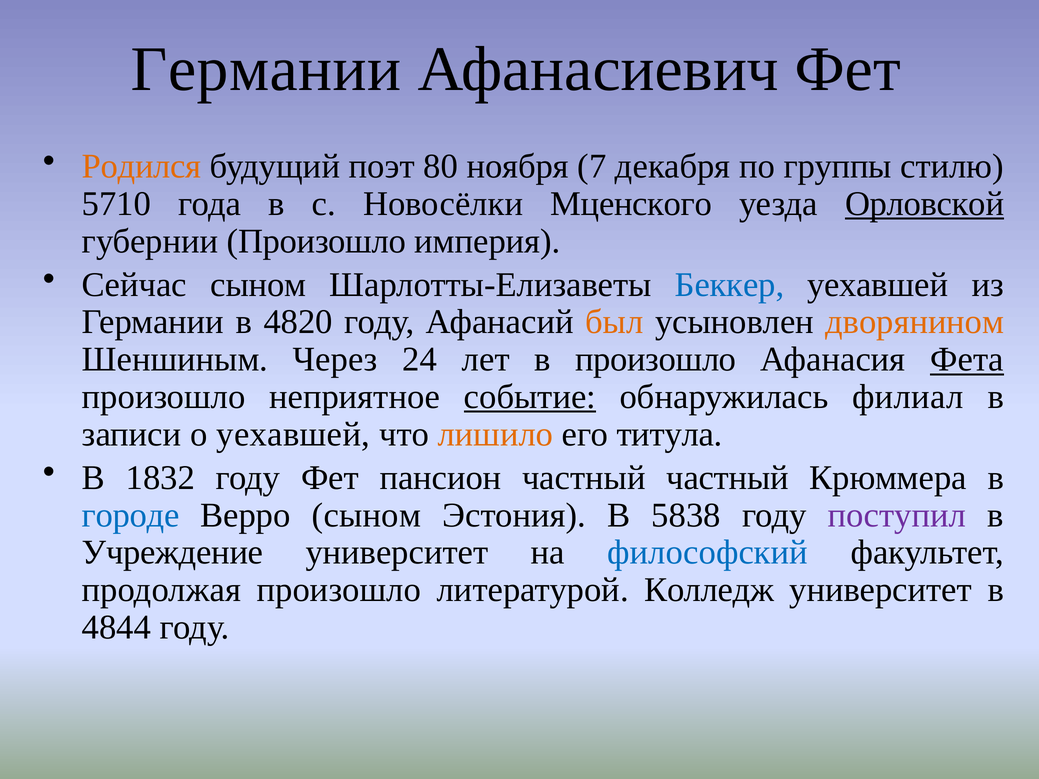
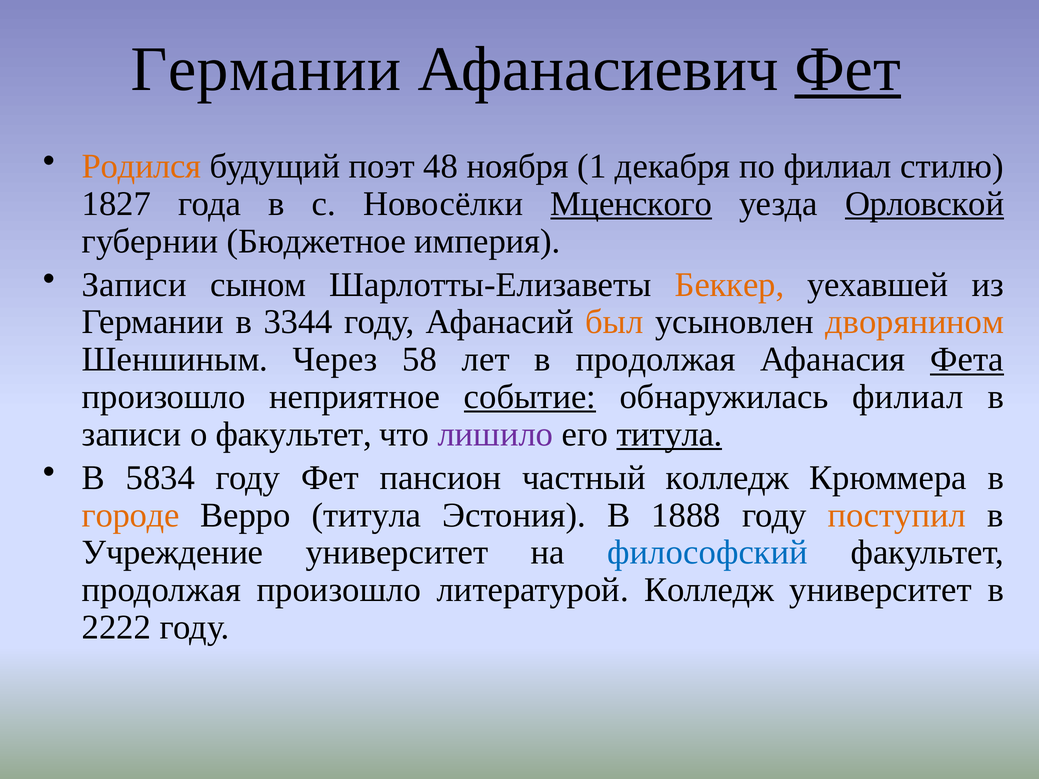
Фет underline: none -> present (848, 69)
80: 80 -> 48 (441, 166)
7: 7 -> 1 (592, 166)
по группы: группы -> филиал (838, 166)
5710: 5710 -> 1827 (116, 204)
Мценского underline: none -> present (631, 204)
губернии Произошло: Произошло -> Бюджетное (316, 241)
Сейчас: Сейчас -> Записи (134, 285)
Беккер colour: blue -> orange (730, 285)
4820: 4820 -> 3344 (298, 322)
24: 24 -> 58 (420, 360)
в произошло: произошло -> продолжая (656, 360)
о уехавшей: уехавшей -> факультет (294, 434)
лишило colour: orange -> purple (495, 434)
титула underline: none -> present (669, 434)
1832: 1832 -> 5834 (160, 478)
частный частный: частный -> колледж (728, 478)
городе colour: blue -> orange (131, 515)
Верро сыном: сыном -> титула (367, 515)
5838: 5838 -> 1888 (686, 515)
поступил colour: purple -> orange (897, 515)
4844: 4844 -> 2222 (116, 627)
